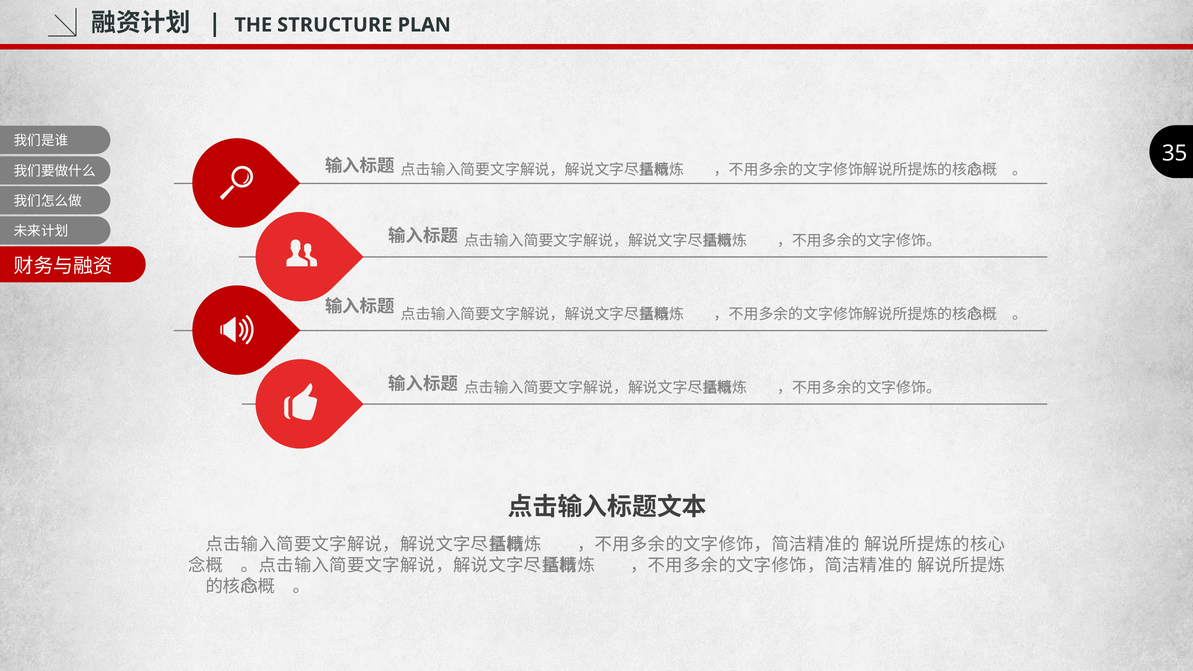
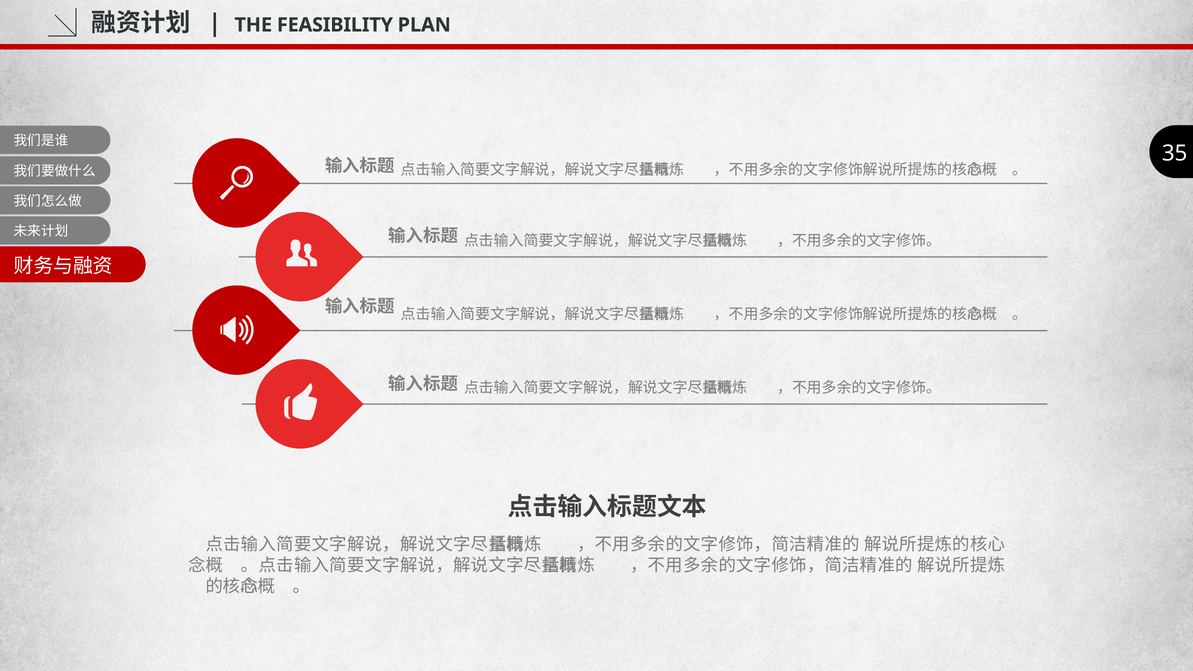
STRUCTURE: STRUCTURE -> FEASIBILITY (335, 25)
